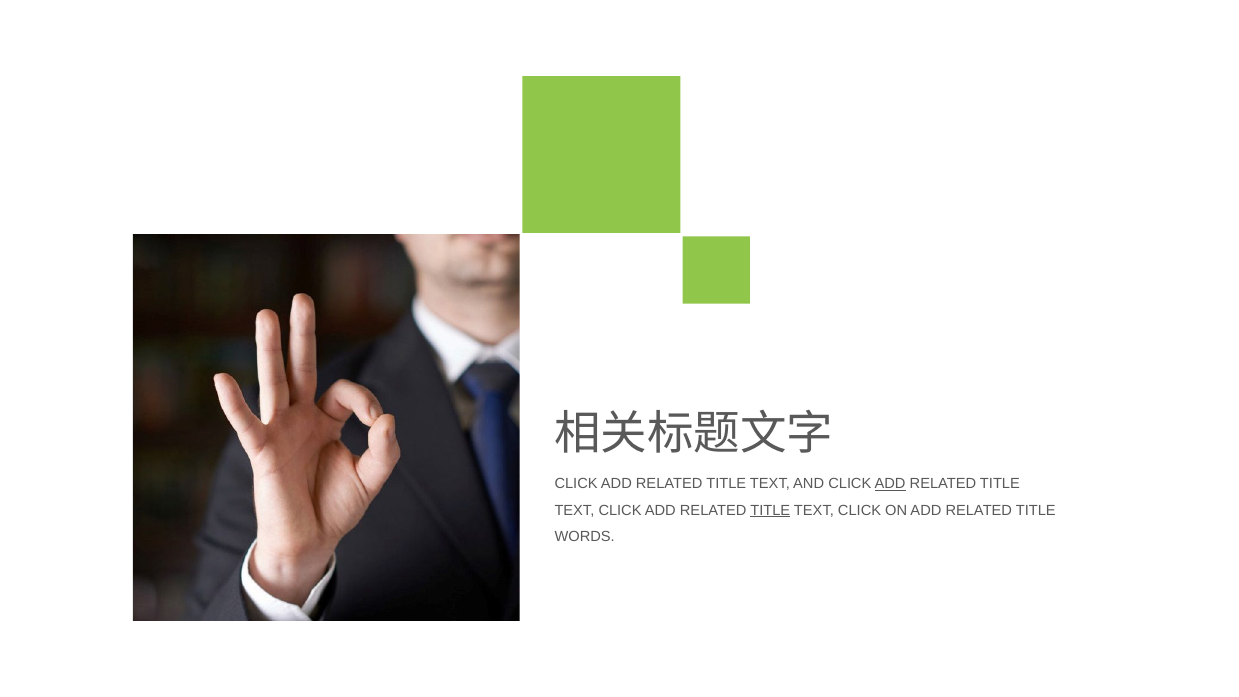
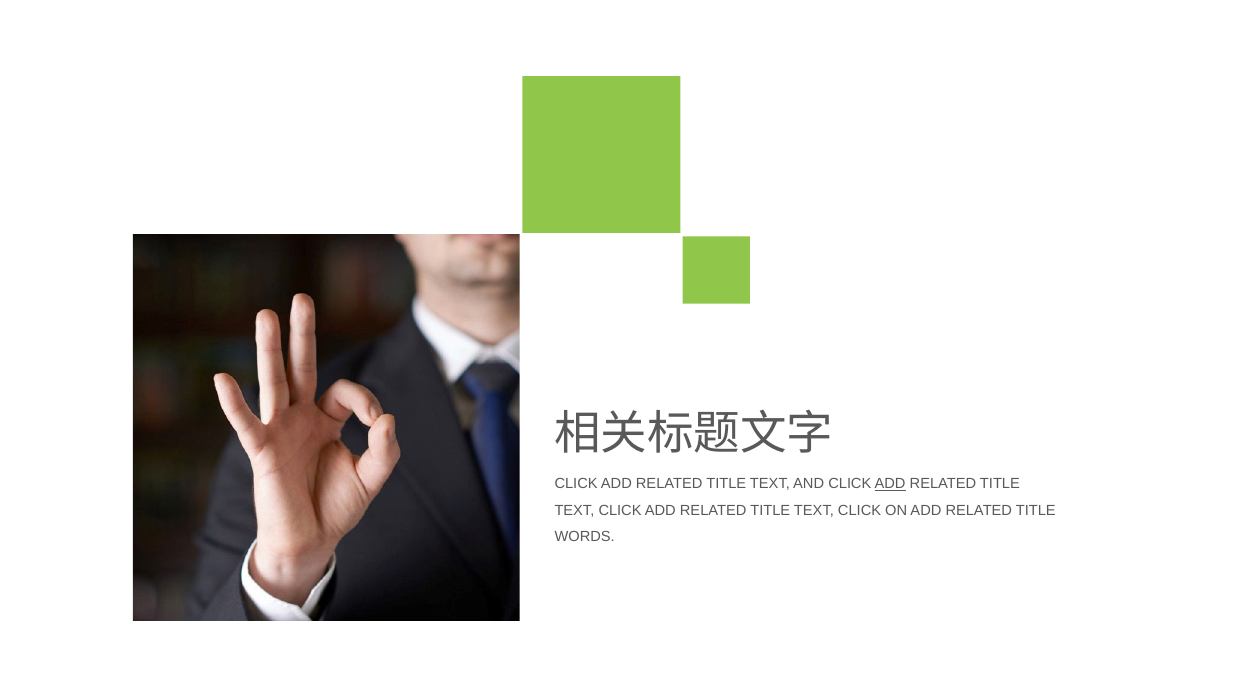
TITLE underline: present -> none (770, 511)
